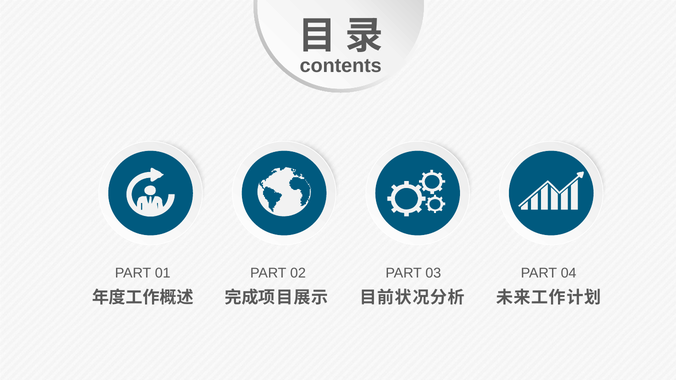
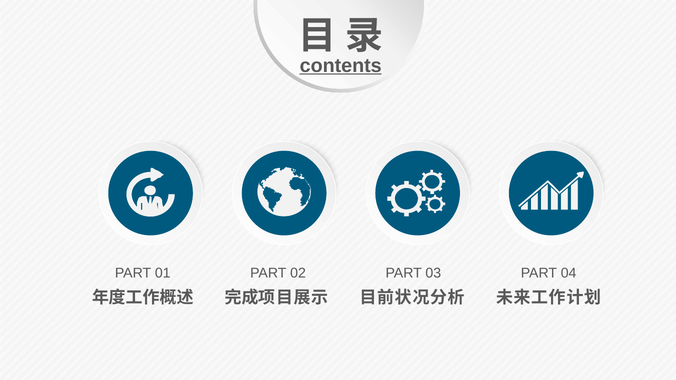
contents underline: none -> present (341, 66)
